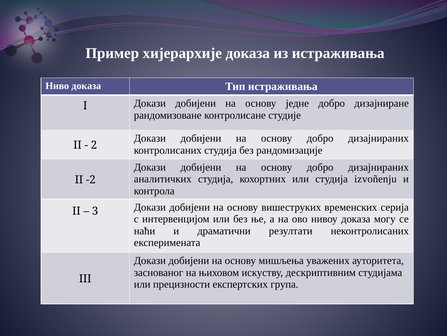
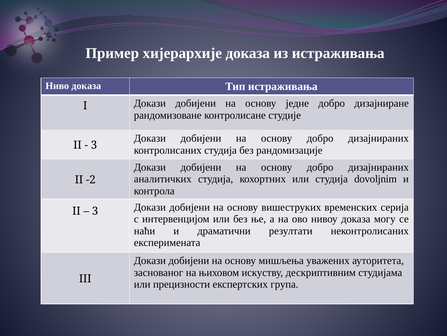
2: 2 -> 3 (94, 145)
izvoñenju: izvoñenju -> dovoljnim (376, 179)
